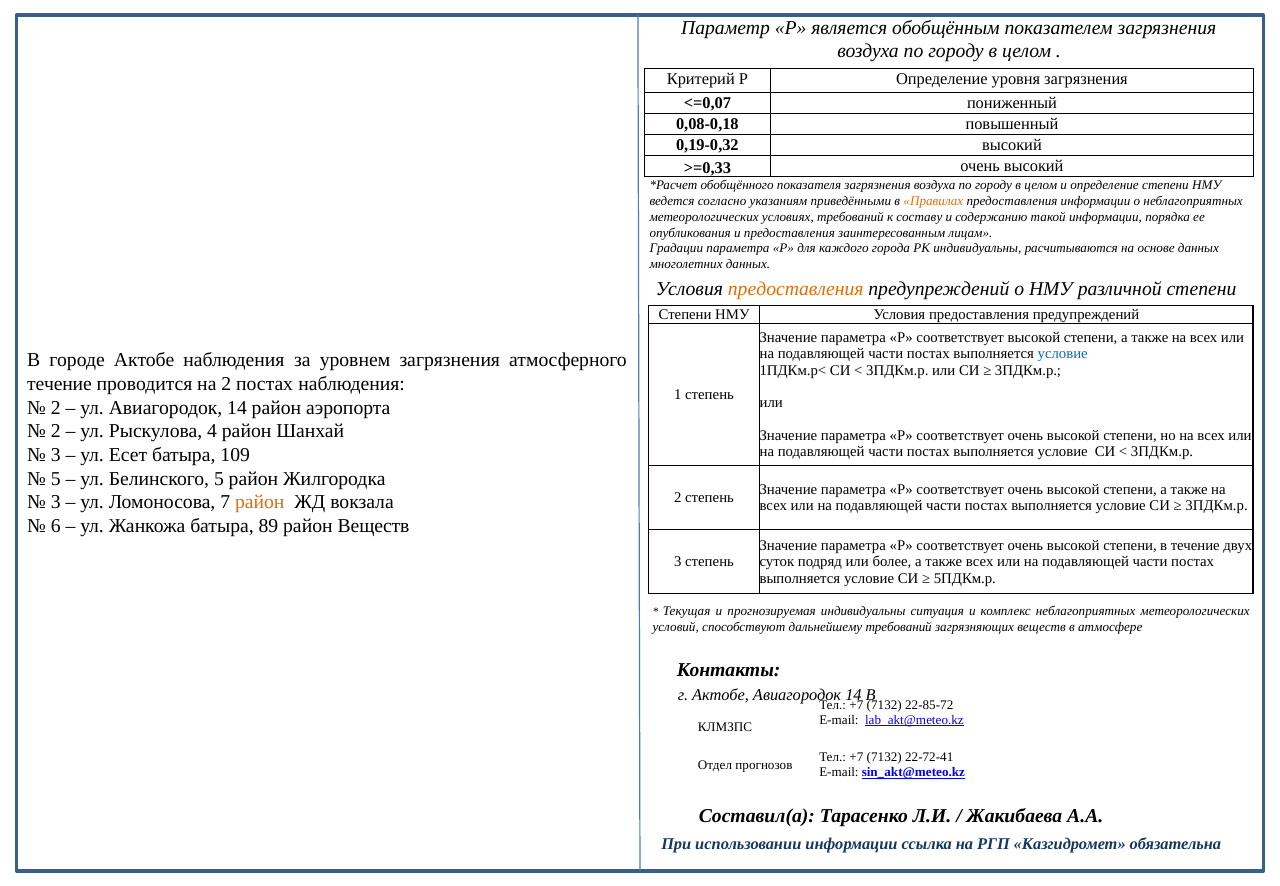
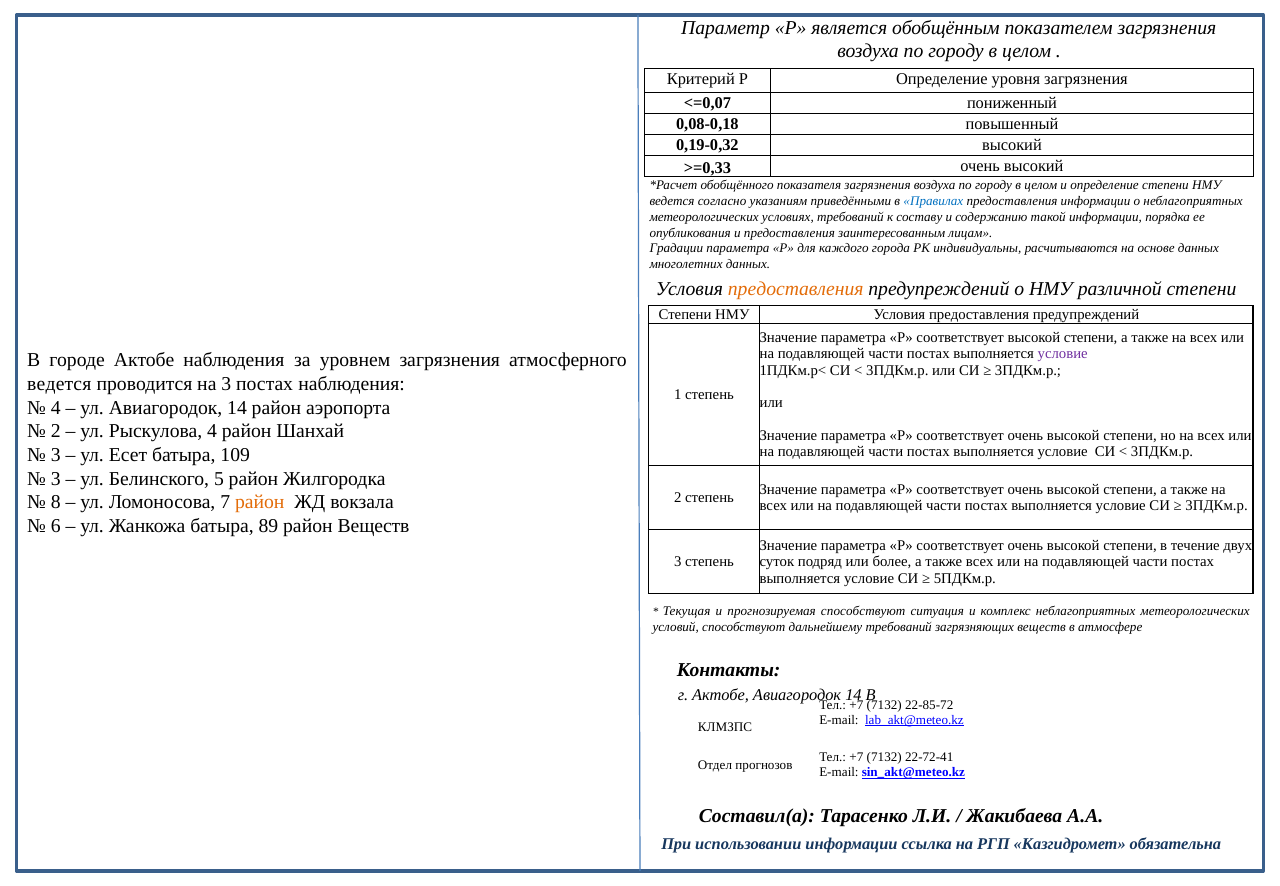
Правилах colour: orange -> blue (933, 201)
условие colour: blue -> purple (1063, 354)
течение: течение -> ведется (59, 384)
на 2: 2 -> 3 (226, 384)
2: 2 -> 4 (56, 408)
5: 5 -> 3 (56, 479)
3: 3 -> 8 (56, 502)
прогнозируемая индивидуальны: индивидуальны -> способствуют (863, 611)
